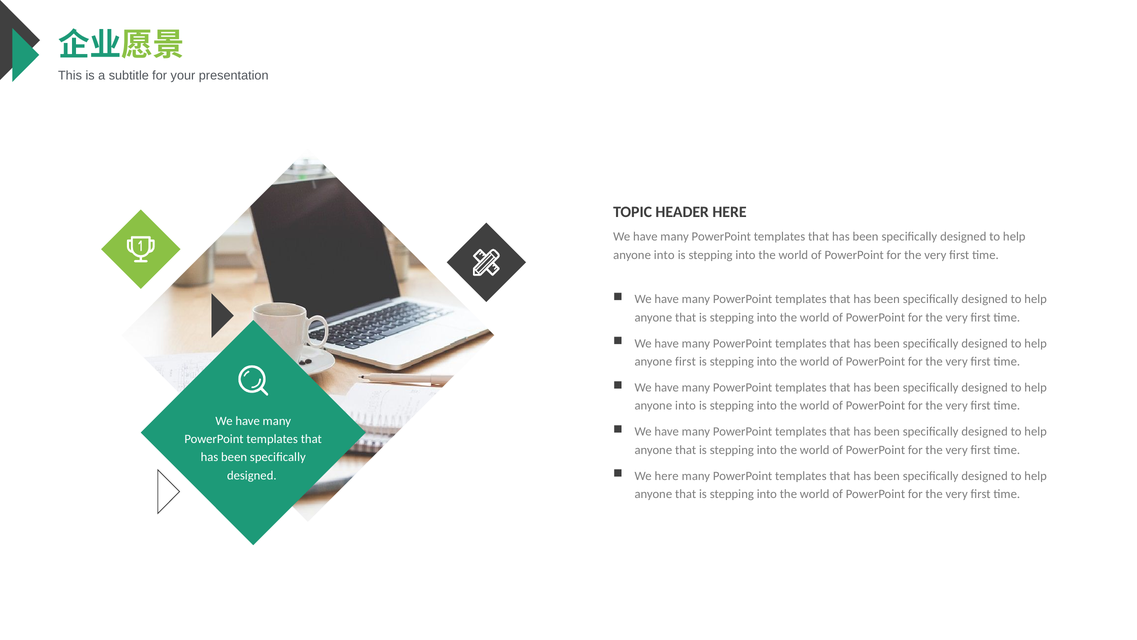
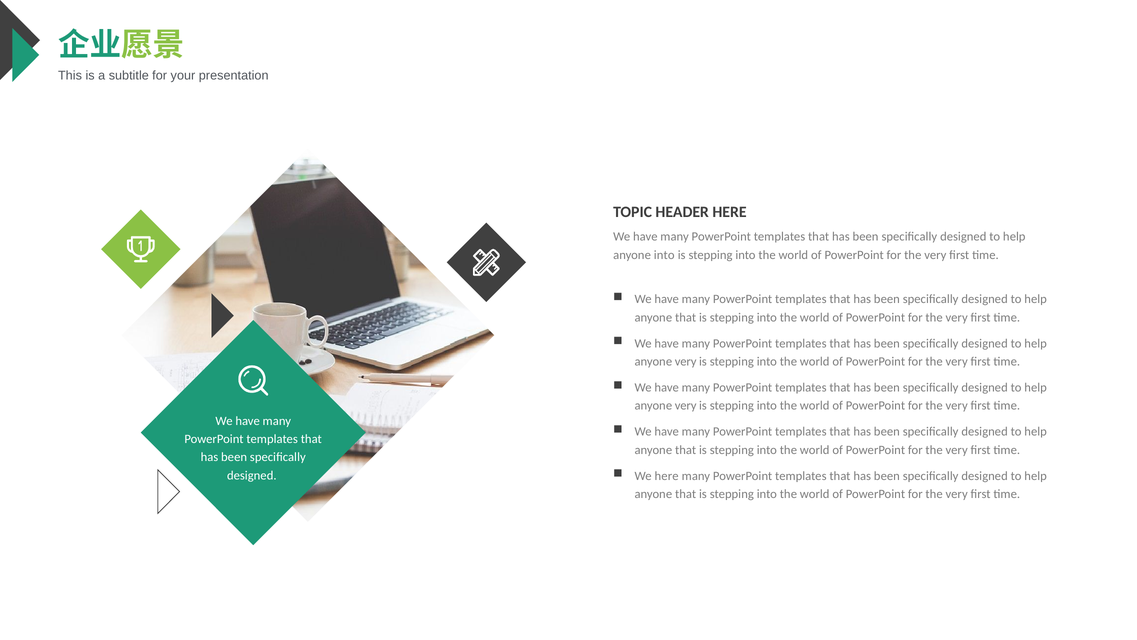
first: first -> very (686, 361)
into: into -> very (686, 405)
